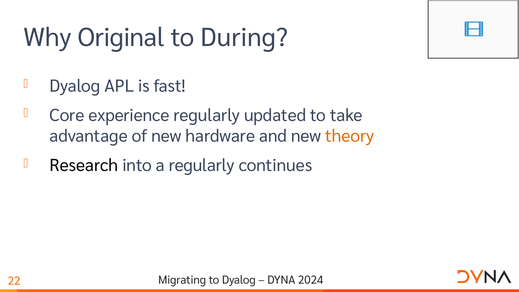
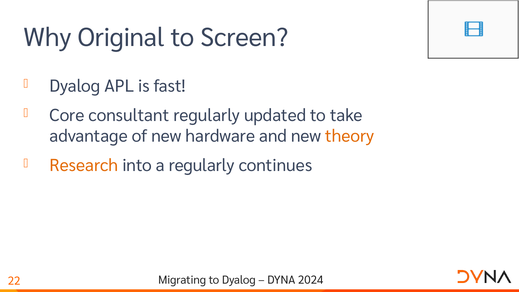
During: During -> Screen (244, 38)
experience: experience -> consultant (129, 115)
Research colour: black -> orange (84, 166)
